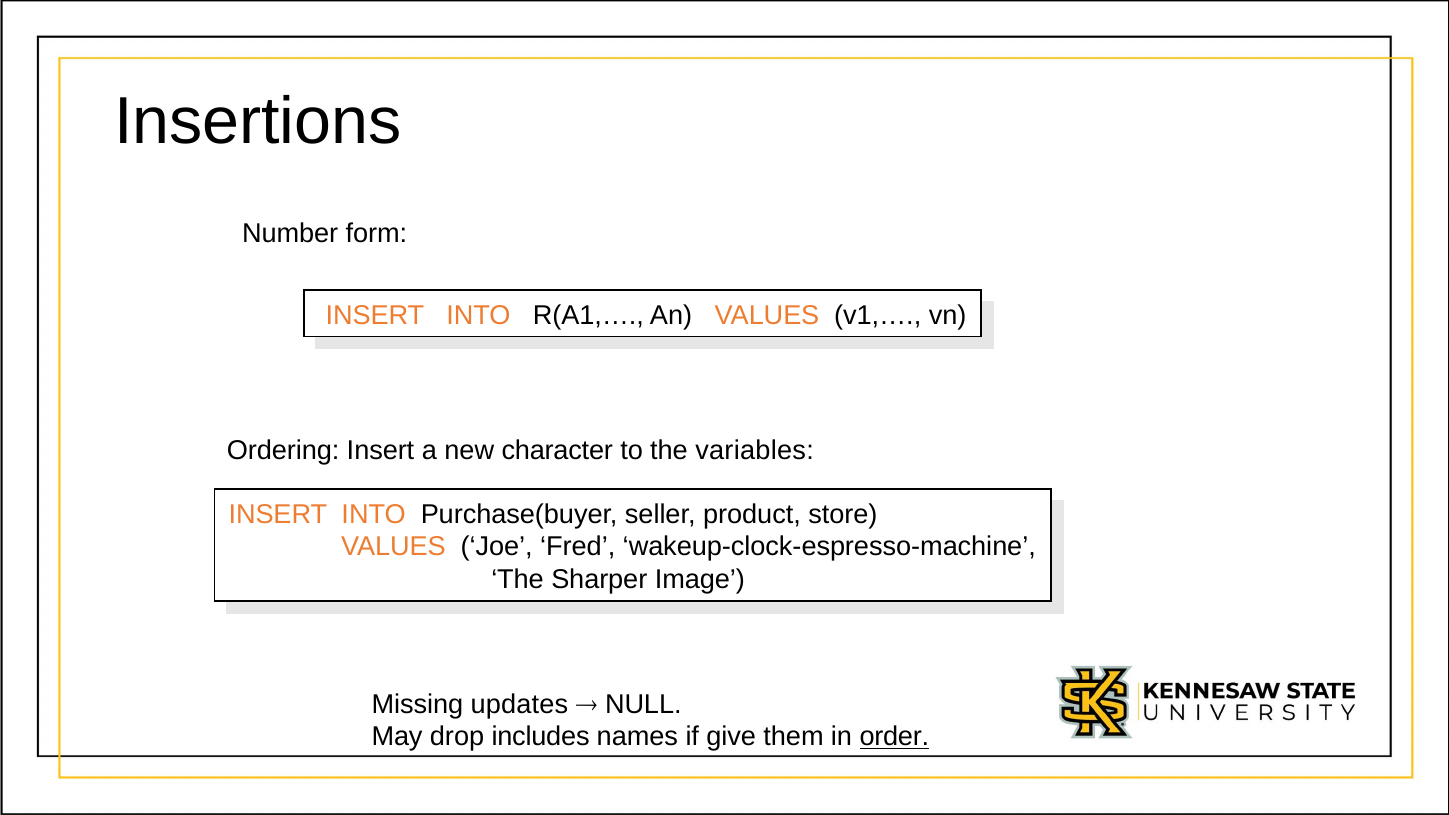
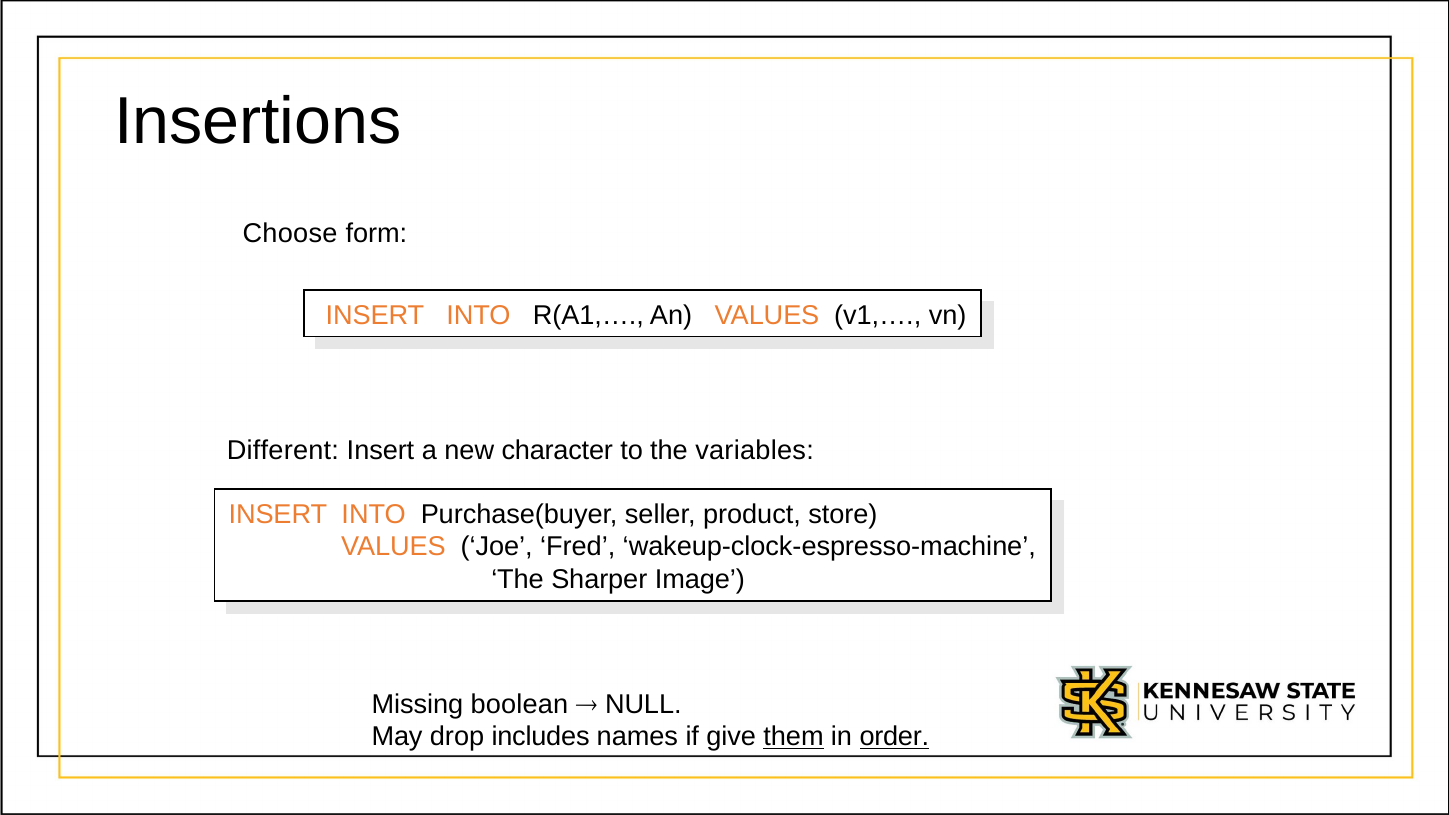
Number: Number -> Choose (290, 234)
Ordering: Ordering -> Different (283, 451)
updates: updates -> boolean (519, 704)
them underline: none -> present (794, 737)
